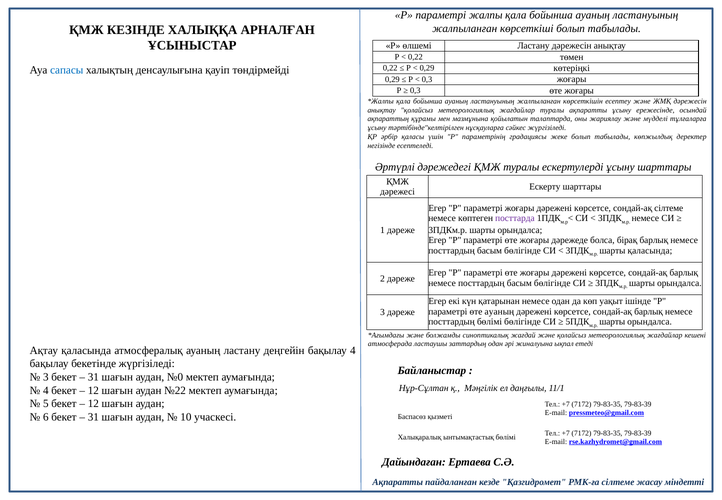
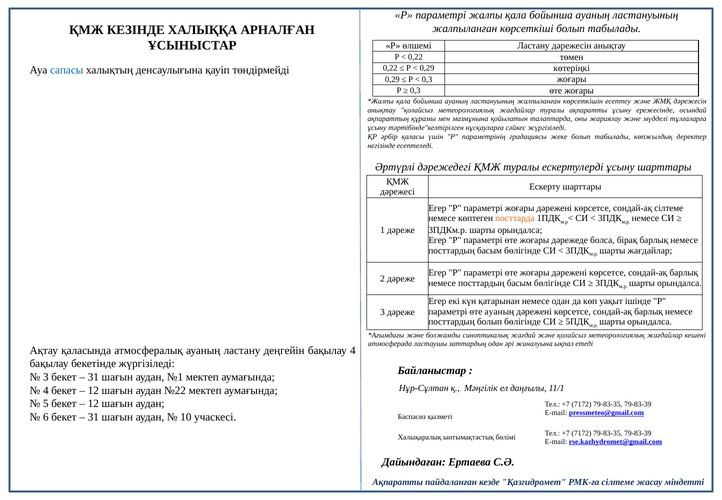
посттарда colour: purple -> orange (515, 218)
шарты қаласында: қаласында -> жағдайлар (650, 250)
посттардың бөлімі: бөлімі -> болып (490, 322)
№0: №0 -> №1 (175, 377)
